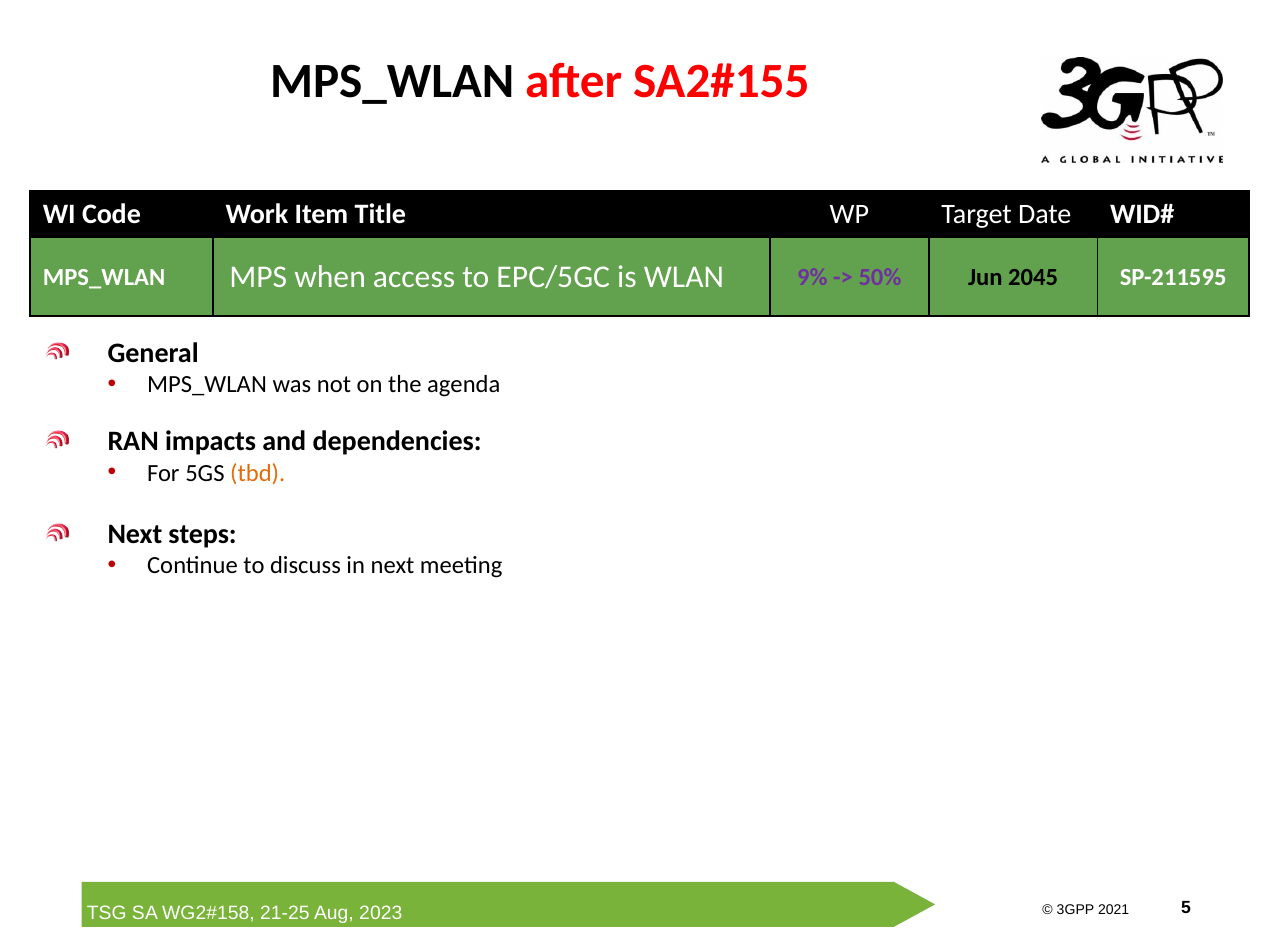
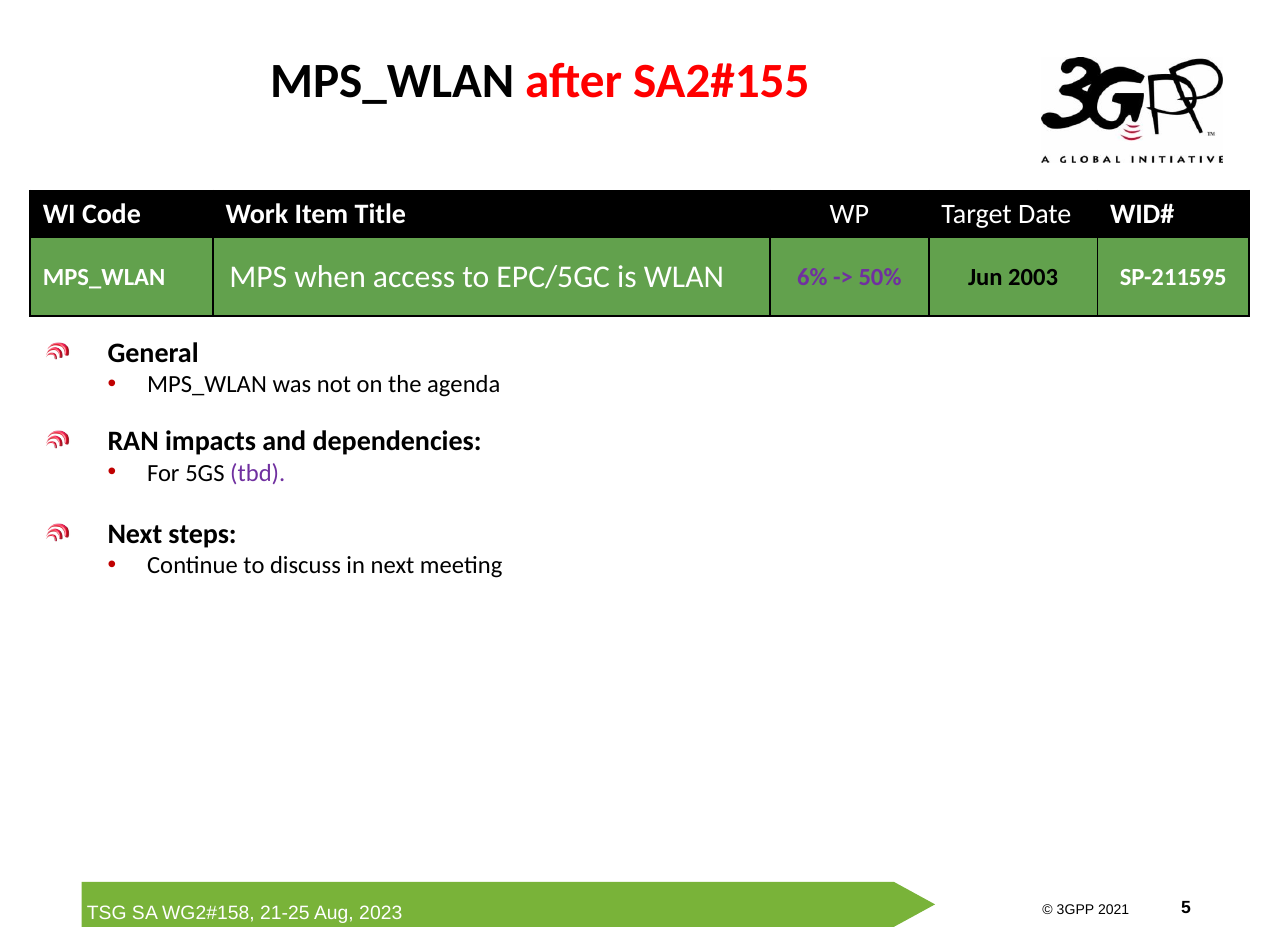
9%: 9% -> 6% (812, 277)
2045: 2045 -> 2003 (1033, 277)
tbd colour: orange -> purple (258, 473)
